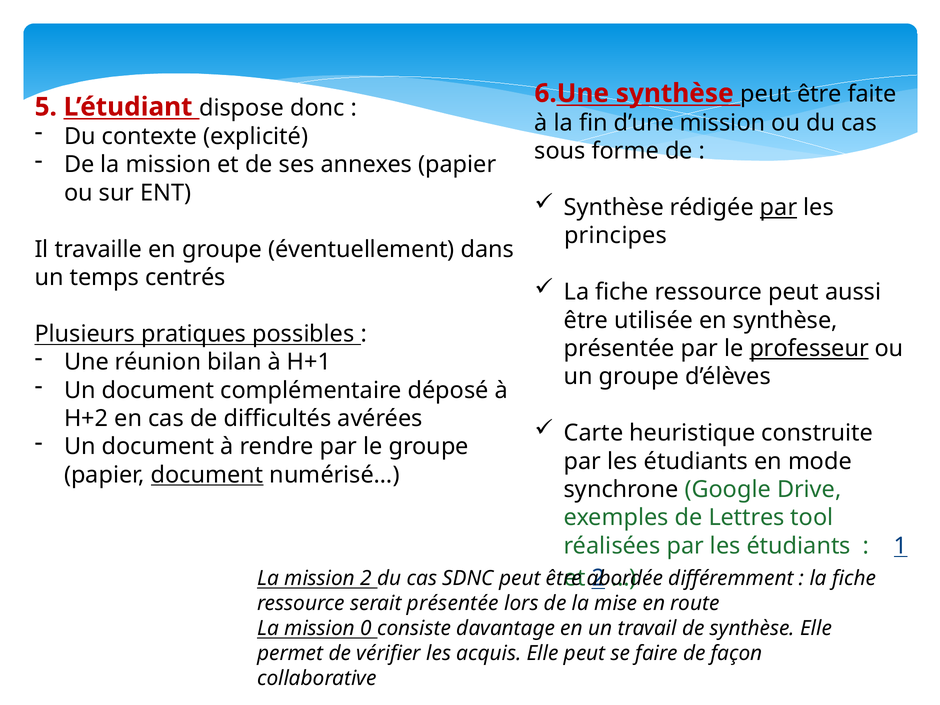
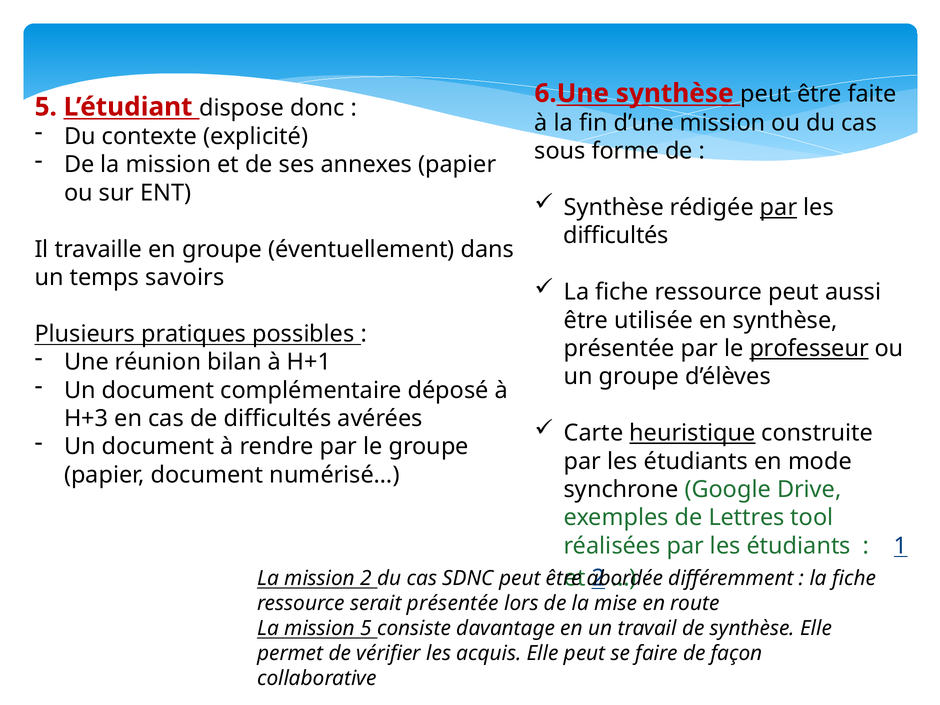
principes: principes -> difficultés (616, 236)
centrés: centrés -> savoirs (185, 278)
H+2: H+2 -> H+3 (86, 419)
heuristique underline: none -> present (692, 433)
document underline: present -> none (207, 475)
mission 0: 0 -> 5 (366, 629)
